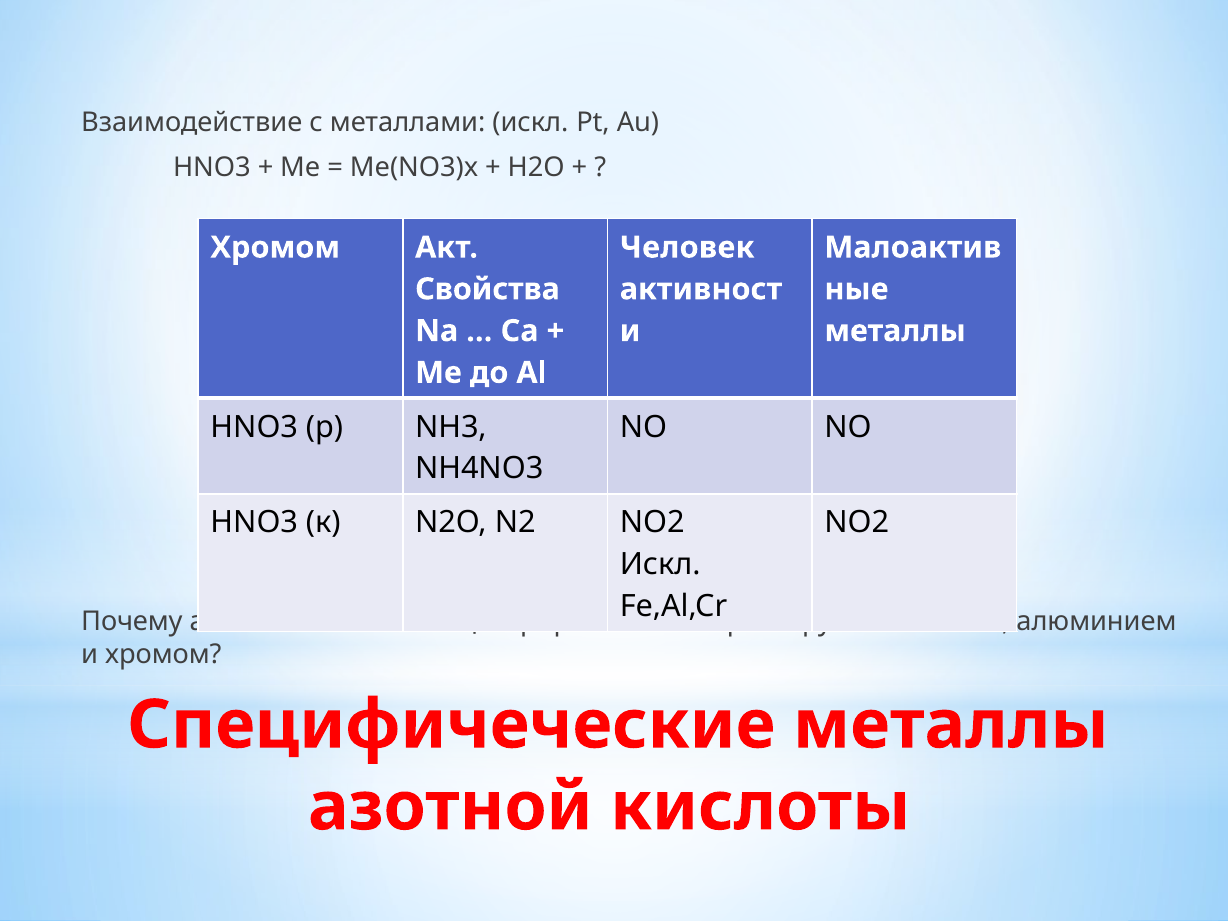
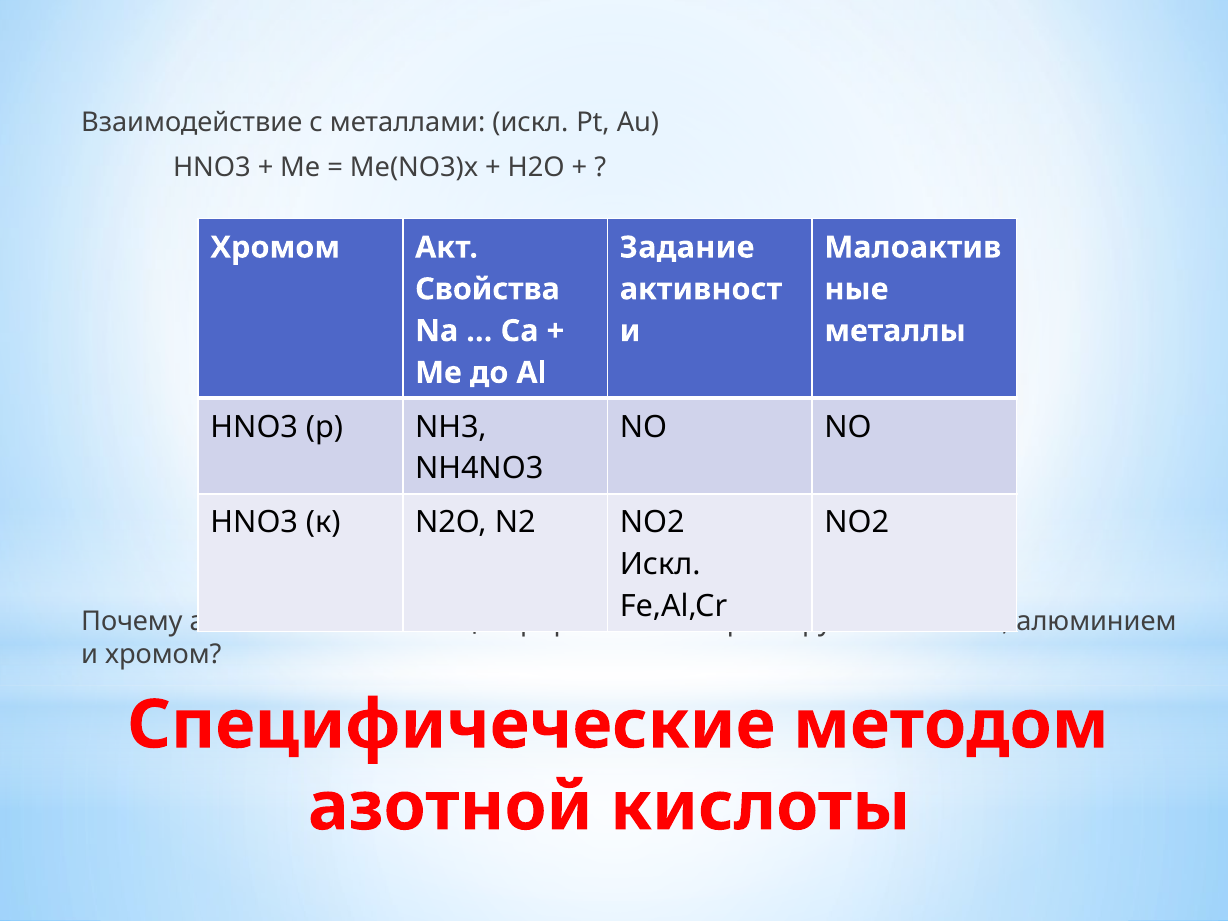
Человек: Человек -> Задание (687, 247)
Специфичеческие металлы: металлы -> методом (951, 725)
